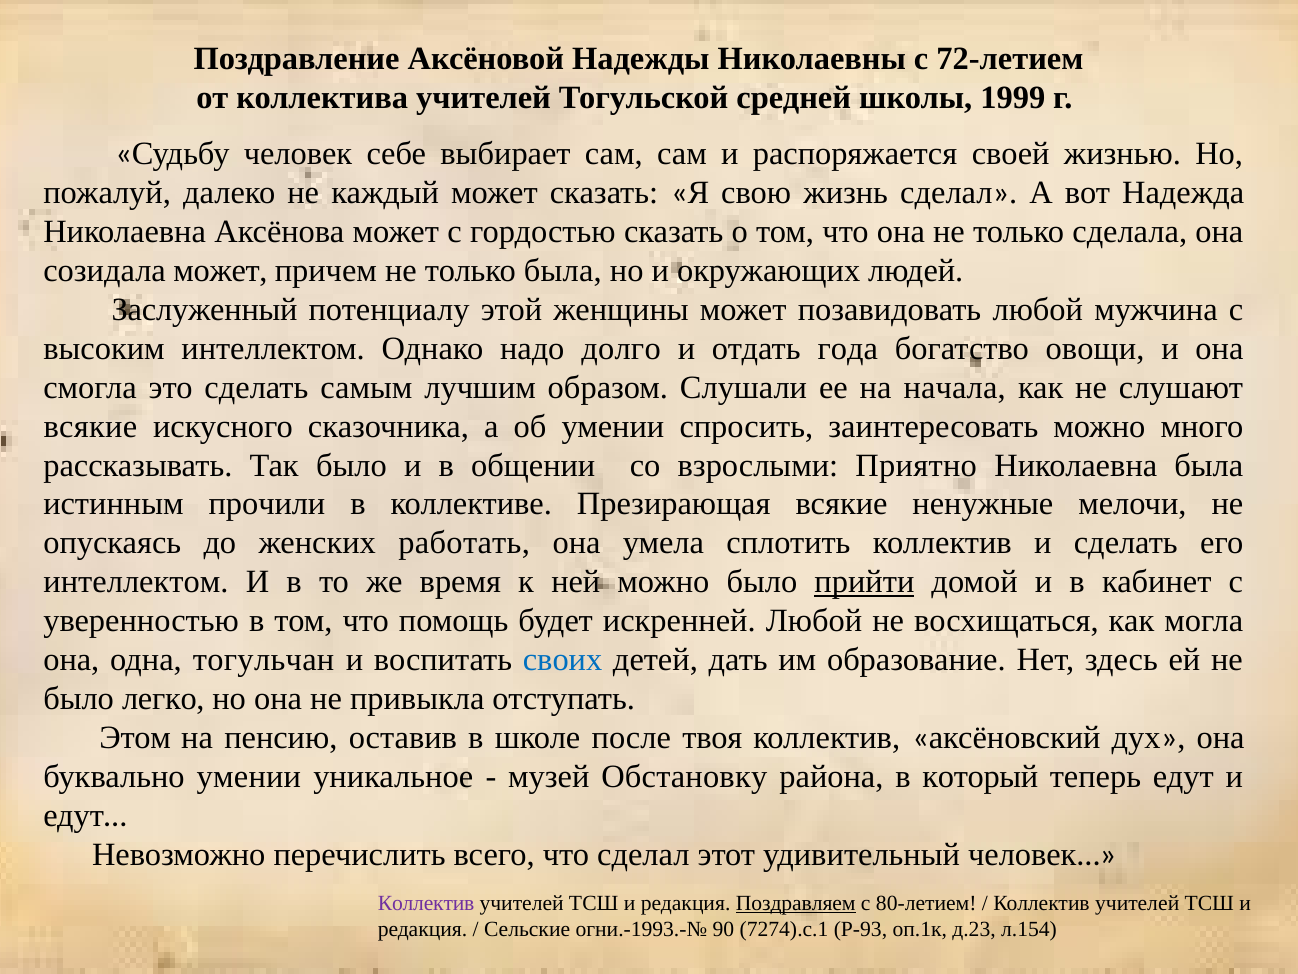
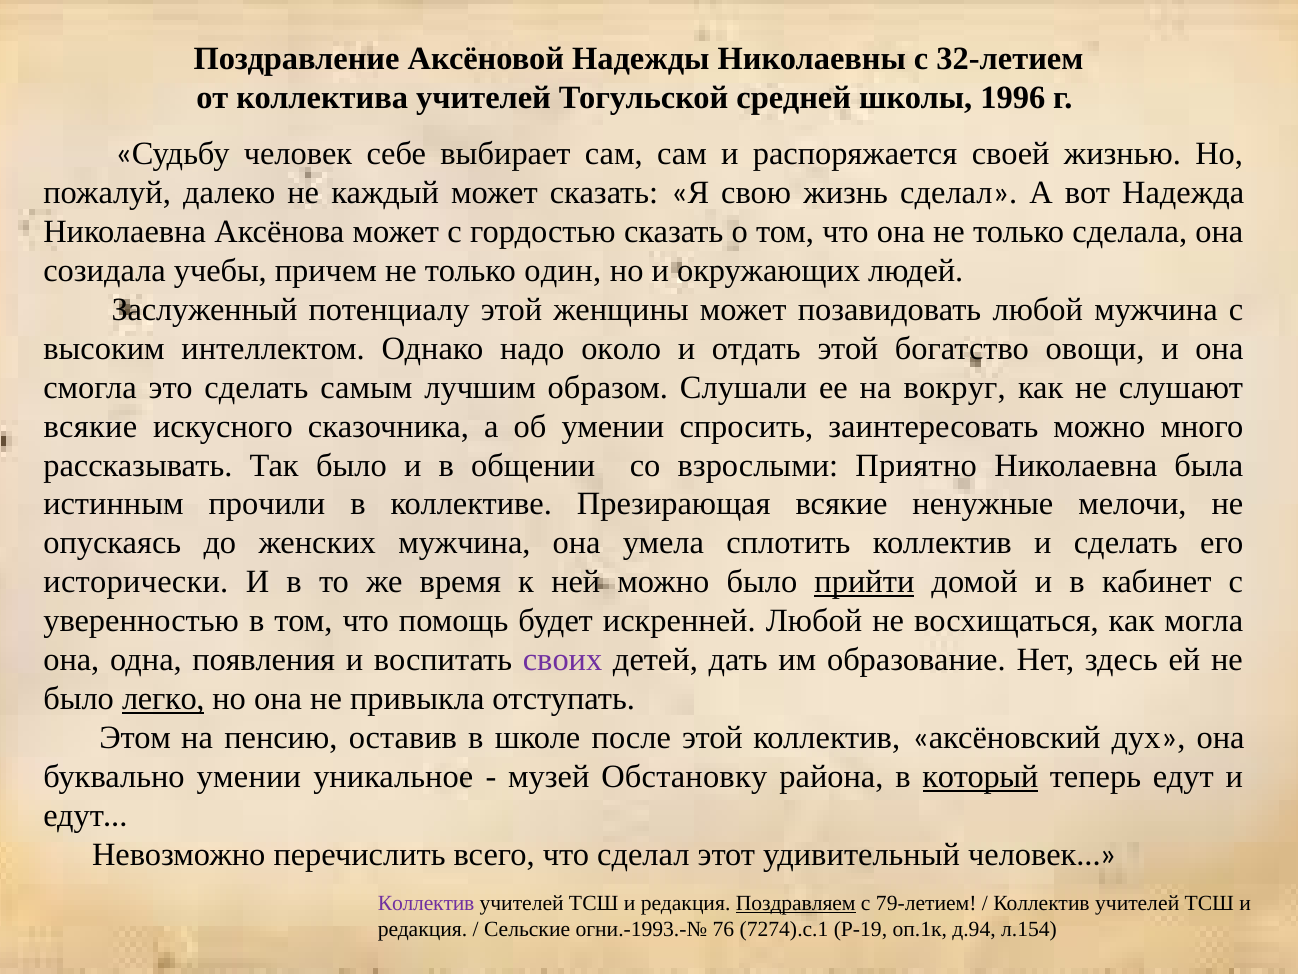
72-летием: 72-летием -> 32-летием (1010, 58)
1999: 1999 -> 1996 (1013, 97)
созидала может: может -> учебы (220, 270)
только была: была -> один (563, 270)
долго: долго -> около (621, 348)
отдать года: года -> этой (848, 348)
начала: начала -> вокруг (955, 387)
женских работать: работать -> мужчина (464, 543)
интеллектом: интеллектом -> исторически (136, 582)
тогульчан: тогульчан -> появления (264, 660)
своих colour: blue -> purple (563, 660)
легко underline: none -> present (163, 699)
после твоя: твоя -> этой (712, 738)
который underline: none -> present (980, 777)
80-летием: 80-летием -> 79-летием (926, 903)
90: 90 -> 76 (723, 929)
Р-93: Р-93 -> Р-19 (860, 929)
д.23: д.23 -> д.94 (974, 929)
